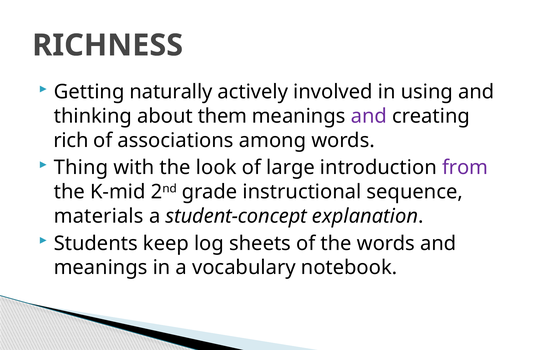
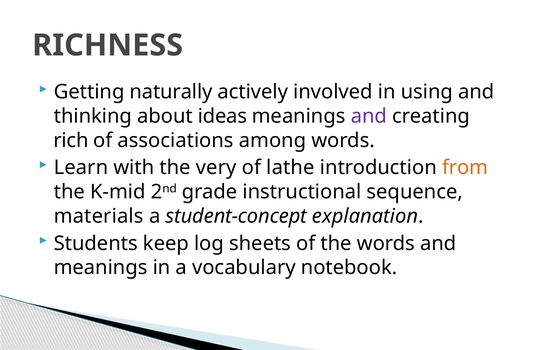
them: them -> ideas (222, 116)
Thing: Thing -> Learn (81, 167)
look: look -> very (216, 167)
large: large -> lathe (290, 167)
from colour: purple -> orange (465, 167)
